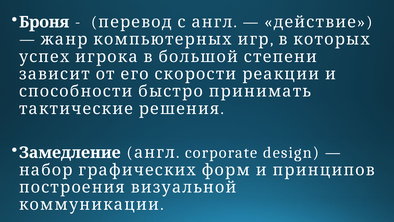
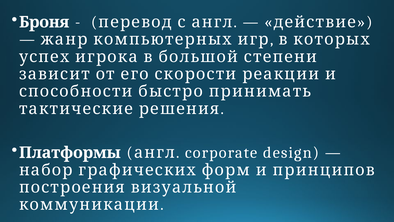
Замедление: Замедление -> Платформы (70, 152)
